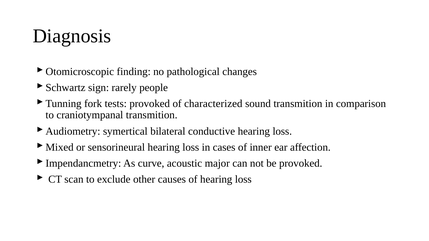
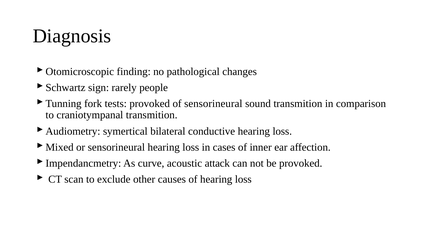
of characterized: characterized -> sensorineural (213, 104)
major: major -> attack (217, 163)
